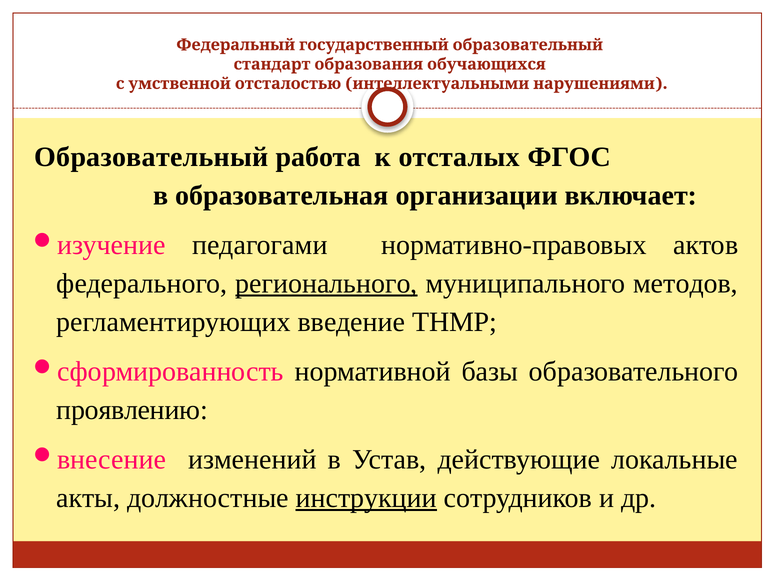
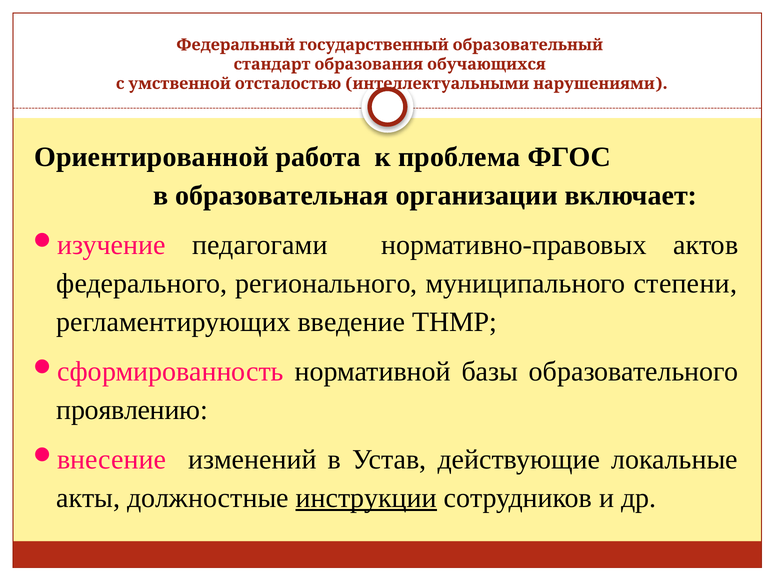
Образовательный: Образовательный -> Ориентированной (151, 157)
отсталых: отсталых -> проблема (459, 157)
регионального underline: present -> none (326, 284)
методов: методов -> степени (685, 284)
